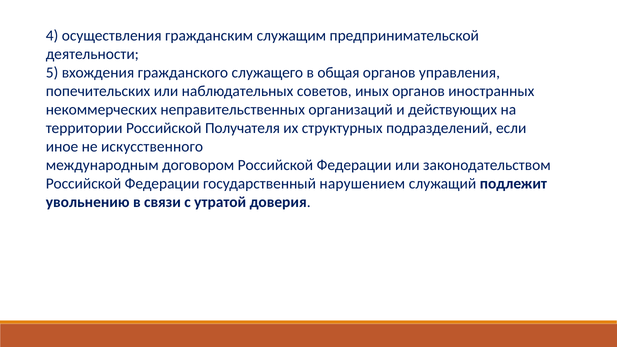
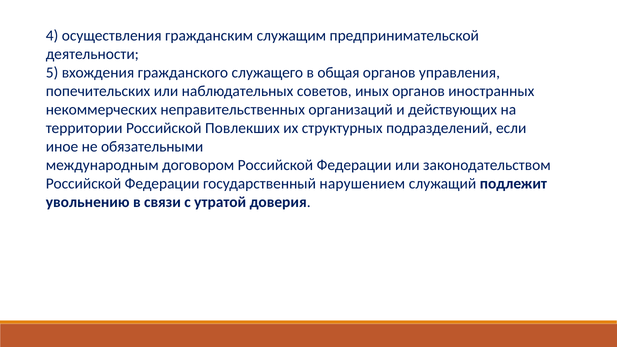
Получателя: Получателя -> Повлекших (242, 128)
искусственного: искусственного -> обязательными (152, 147)
